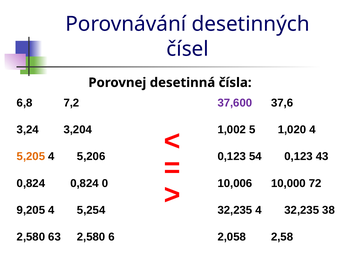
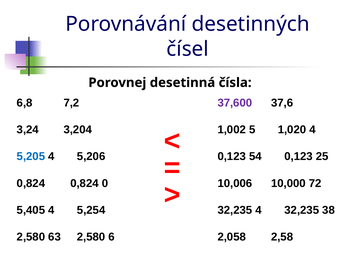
5,205 colour: orange -> blue (31, 157)
43: 43 -> 25 (322, 157)
9,205: 9,205 -> 5,405 (31, 210)
